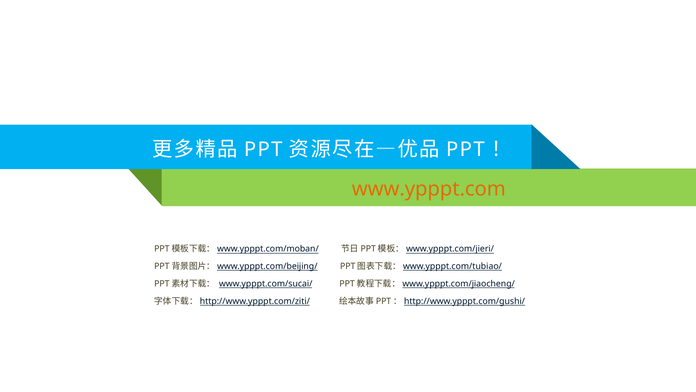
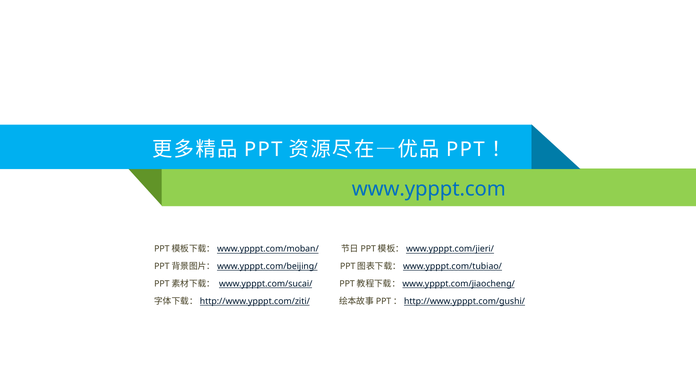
www.ypppt.com colour: orange -> blue (429, 189)
